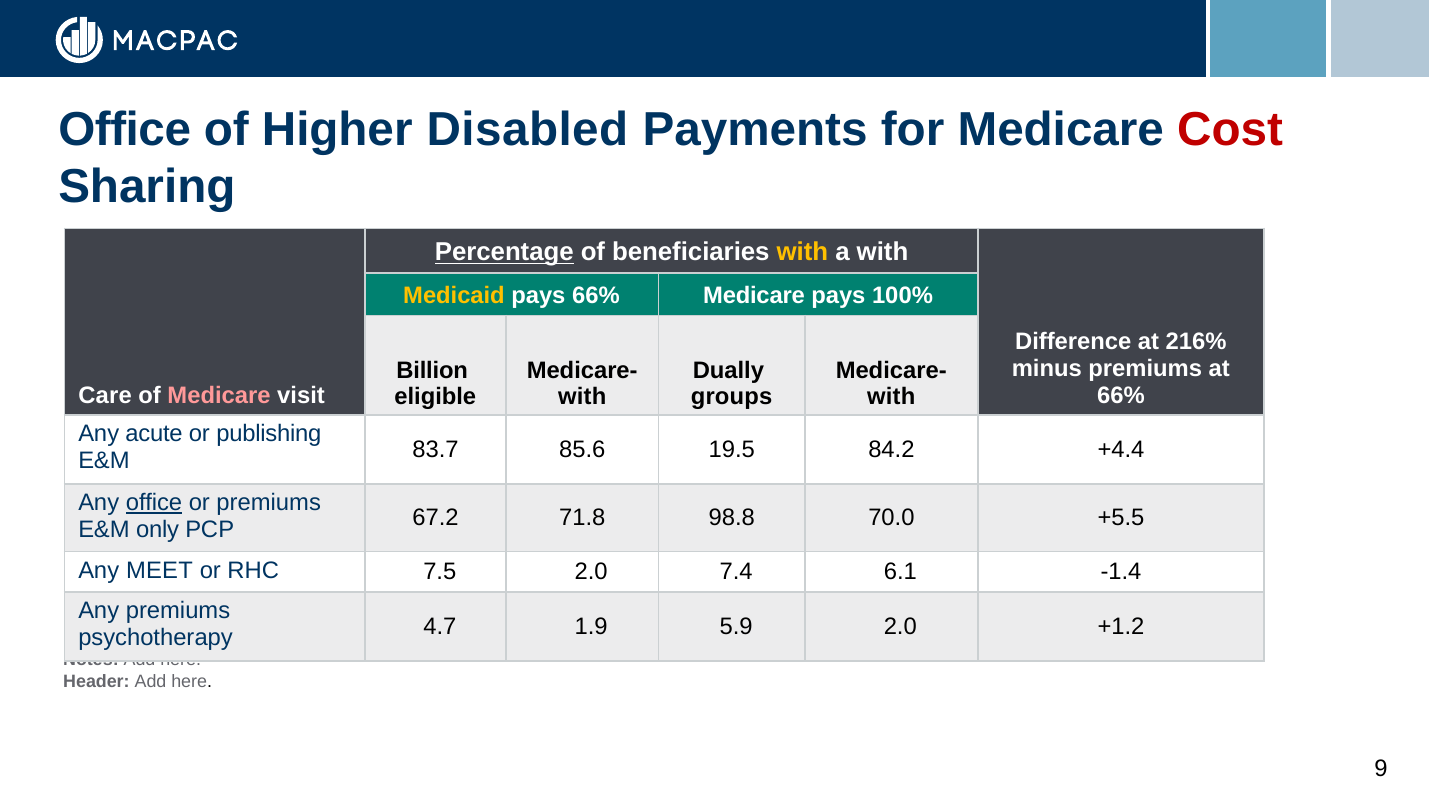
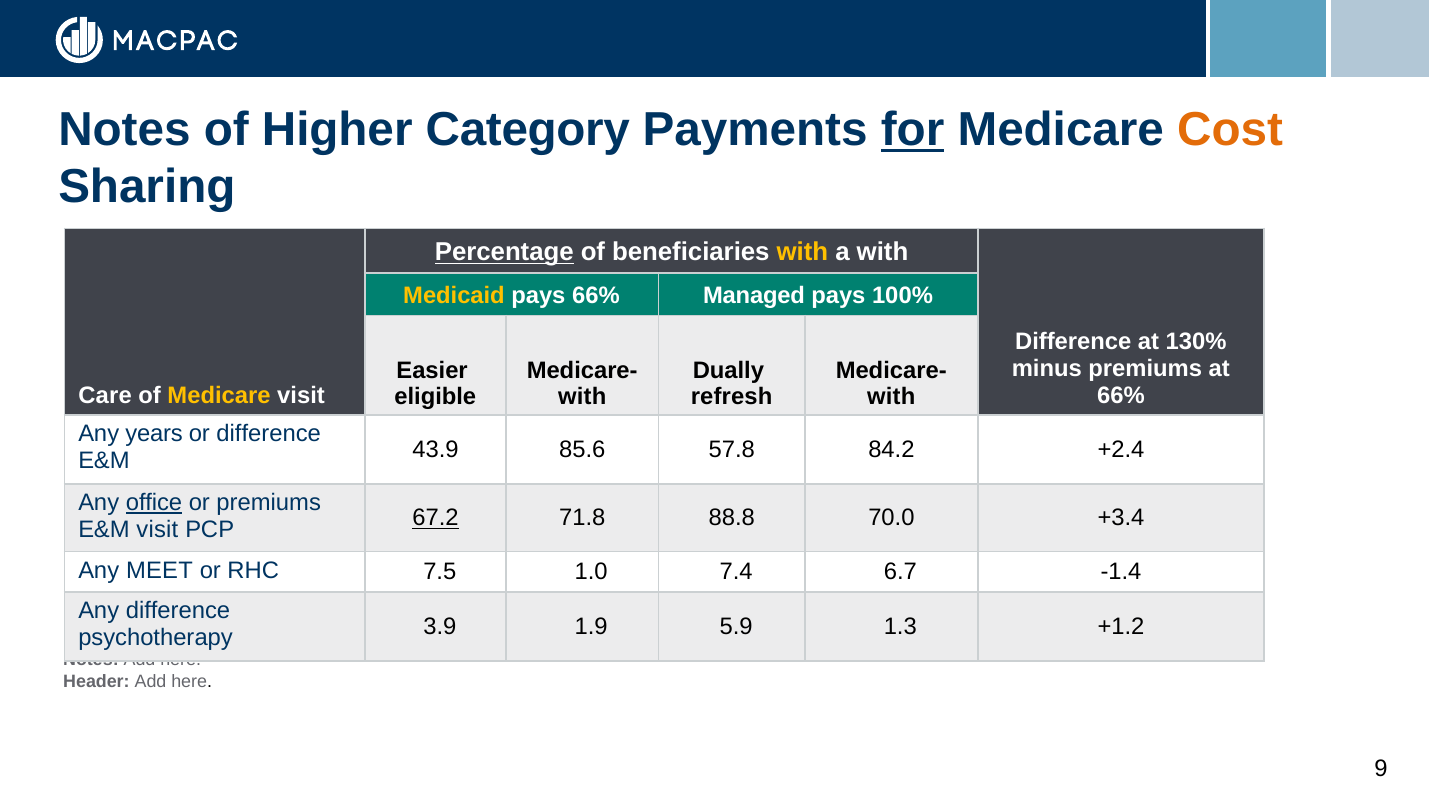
Office: Office -> Notes (124, 130)
Disabled: Disabled -> Category (528, 130)
for underline: none -> present (913, 130)
Cost colour: red -> orange (1230, 130)
66% Medicare: Medicare -> Managed (754, 296)
216%: 216% -> 130% (1196, 342)
Billion: Billion -> Easier (432, 370)
Medicare colour: pink -> yellow (219, 395)
groups: groups -> refresh (732, 397)
acute: acute -> years (154, 434)
or publishing: publishing -> difference (269, 434)
83.7: 83.7 -> 43.9 (435, 450)
19.5: 19.5 -> 57.8 (732, 450)
+4.4: +4.4 -> +2.4 (1121, 450)
E&M only: only -> visit (157, 529)
67.2 underline: none -> present (435, 518)
98.8: 98.8 -> 88.8 (732, 518)
+5.5: +5.5 -> +3.4 (1121, 518)
7.5 2.0: 2.0 -> 1.0 (591, 572)
6.1: 6.1 -> 6.7 (900, 572)
Any premiums: premiums -> difference (178, 611)
4.7: 4.7 -> 3.9 (440, 627)
5.9 2.0: 2.0 -> 1.3 (900, 627)
